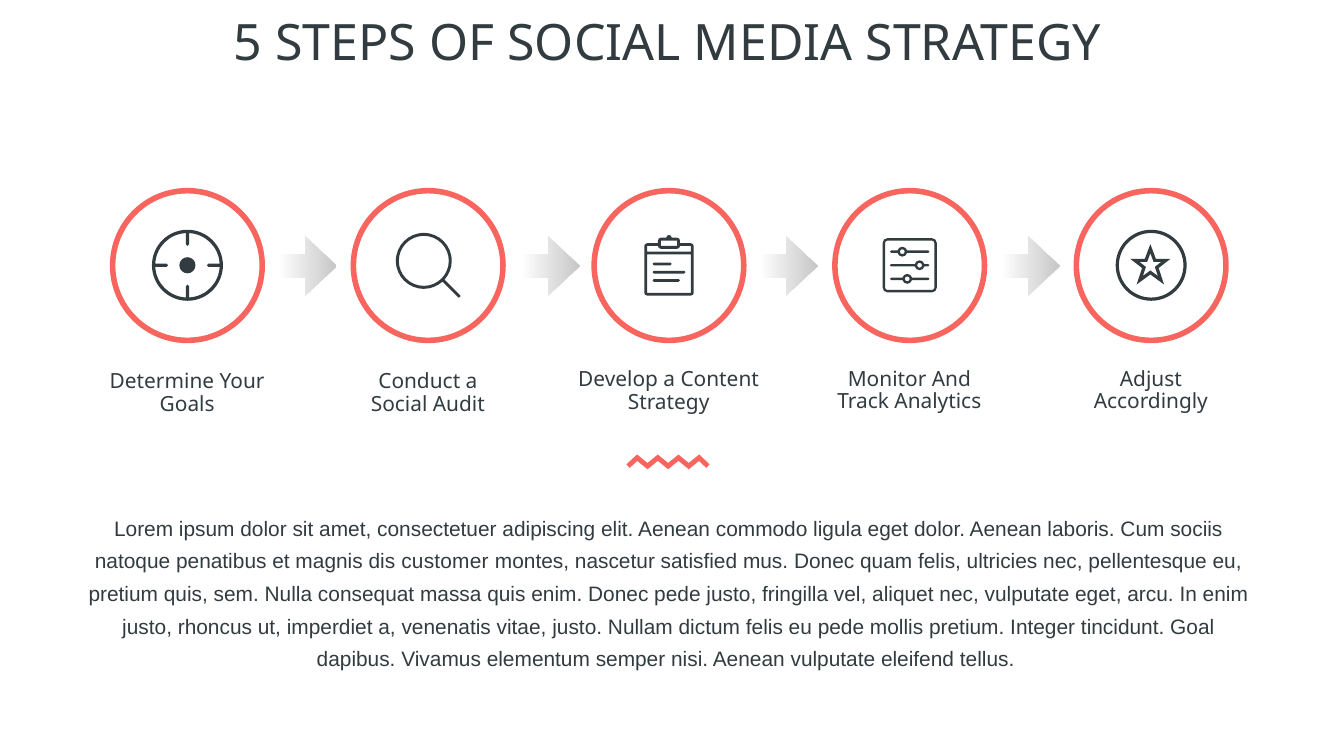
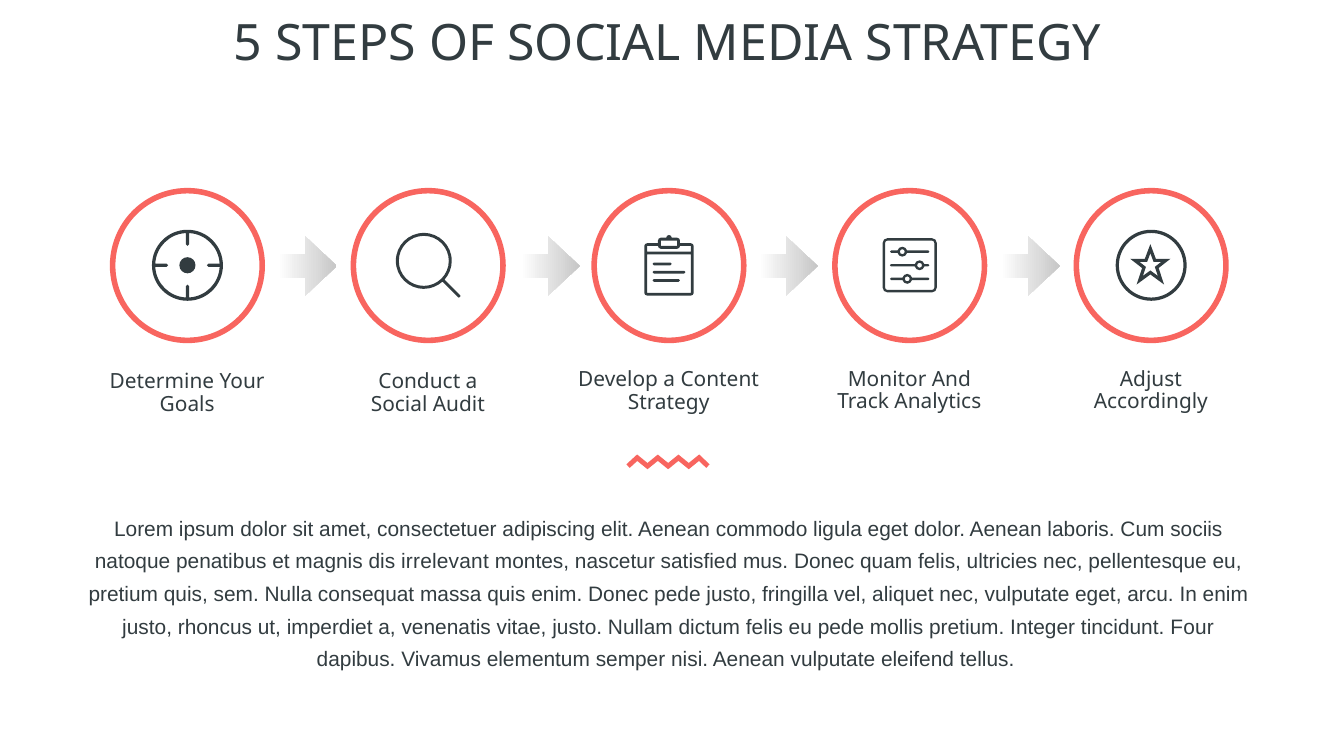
customer: customer -> irrelevant (445, 562)
Goal: Goal -> Four (1192, 627)
